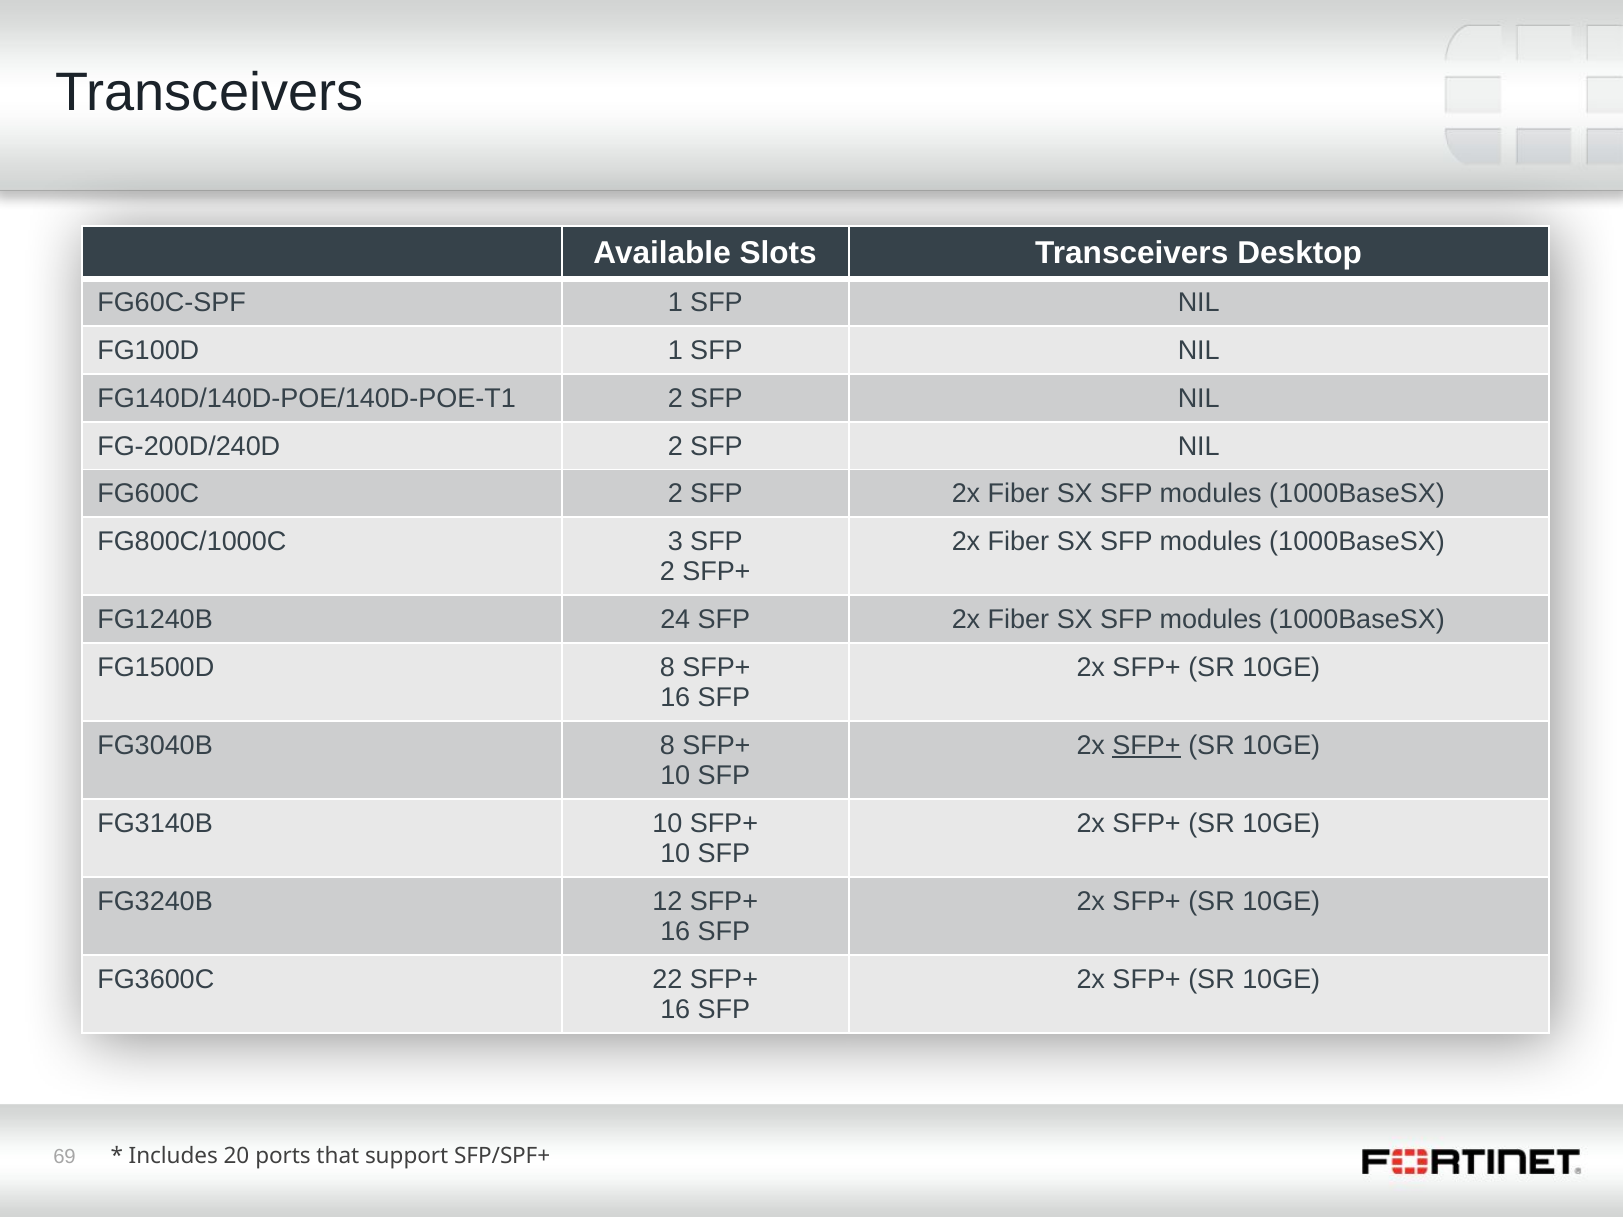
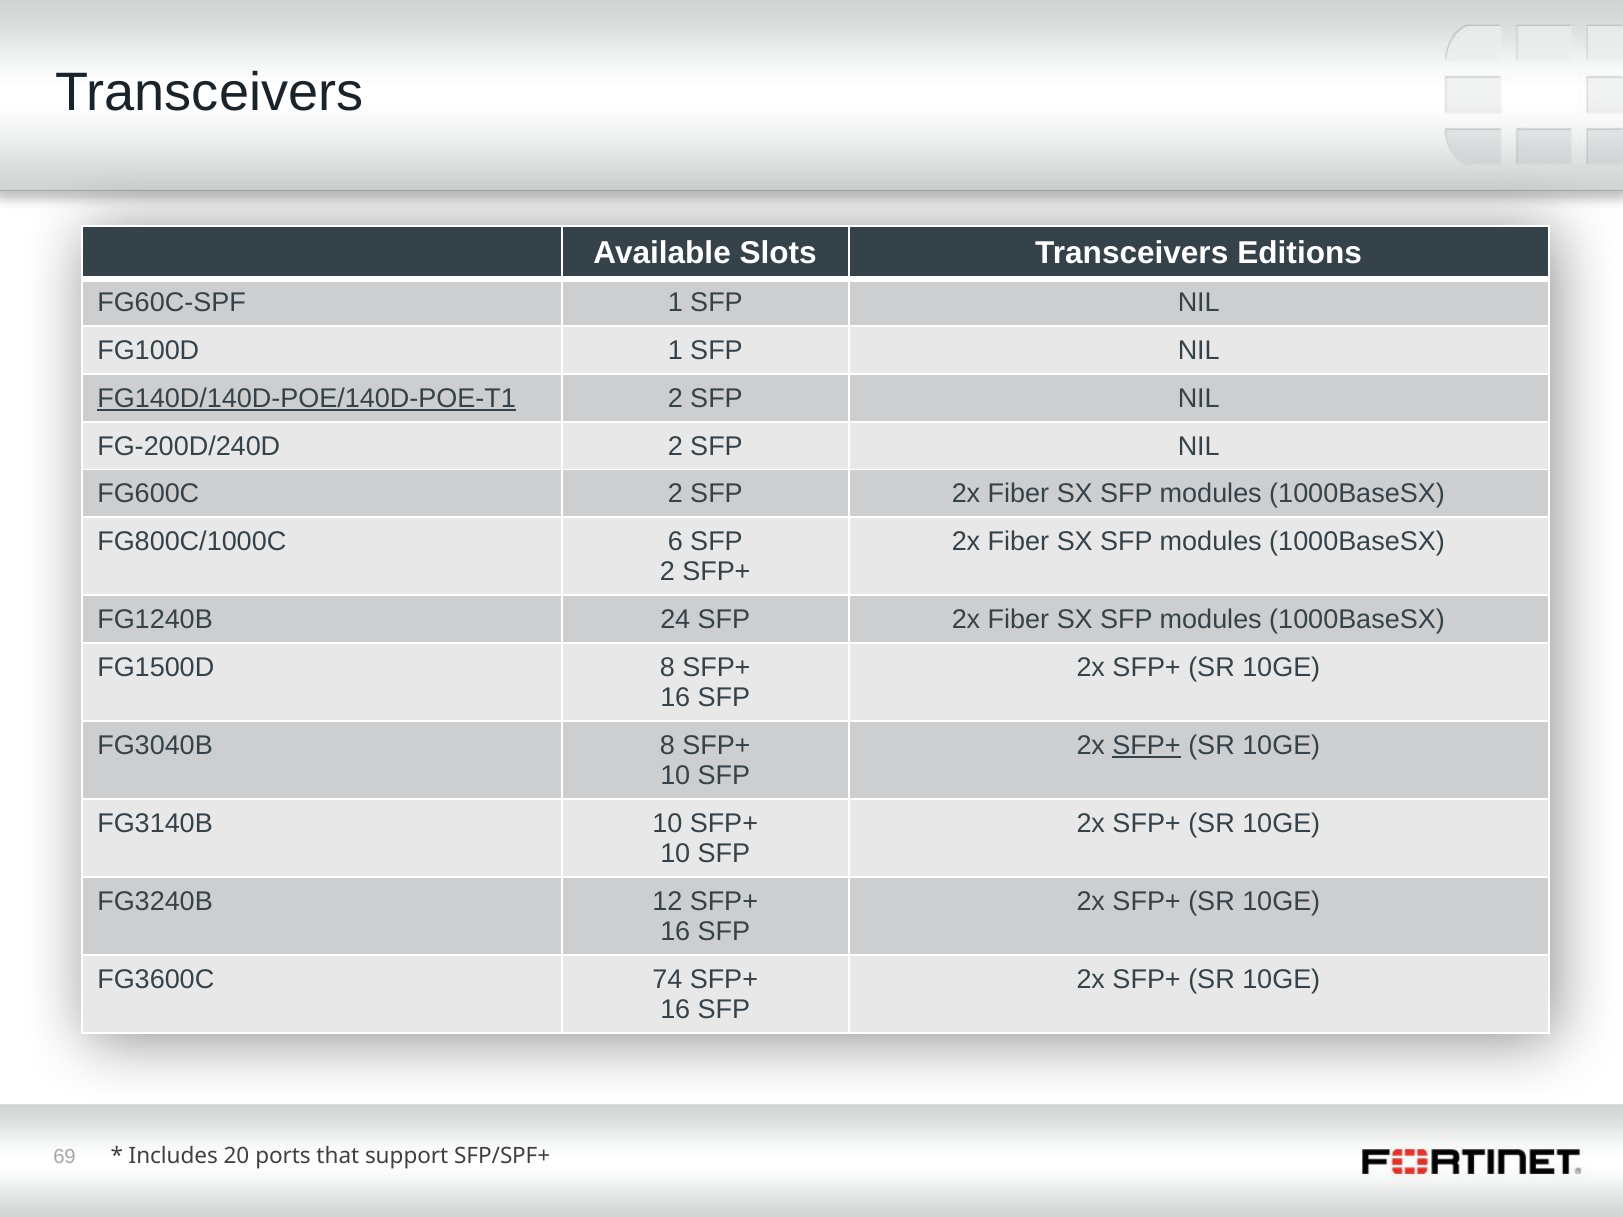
Desktop: Desktop -> Editions (1300, 253)
FG140D/140D-POE/140D-POE-T1 underline: none -> present (307, 398)
3: 3 -> 6 (675, 542)
22: 22 -> 74 (667, 980)
